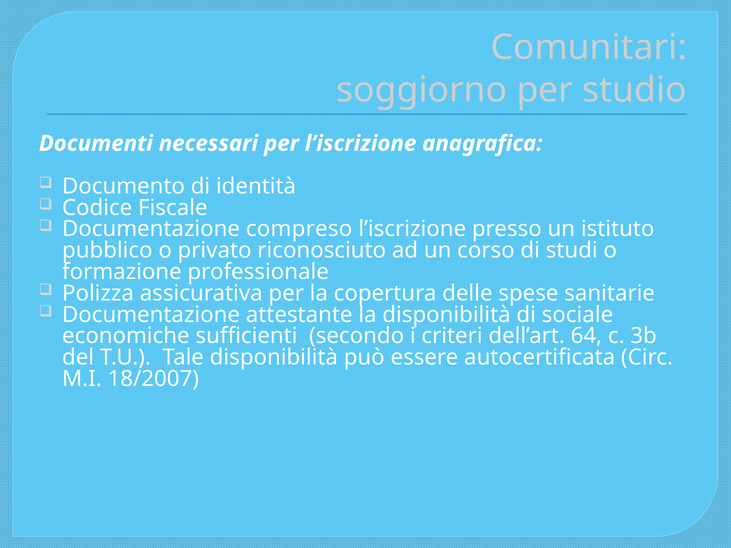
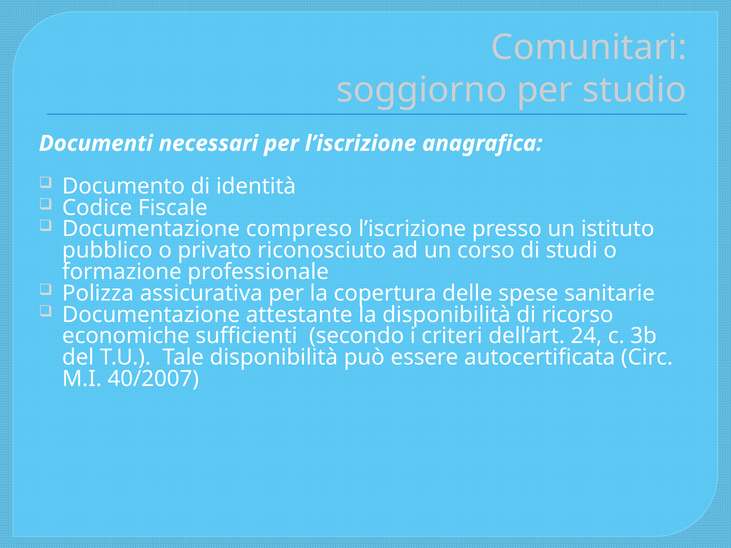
sociale: sociale -> ricorso (578, 315)
64: 64 -> 24 (586, 336)
18/2007: 18/2007 -> 40/2007 (153, 379)
